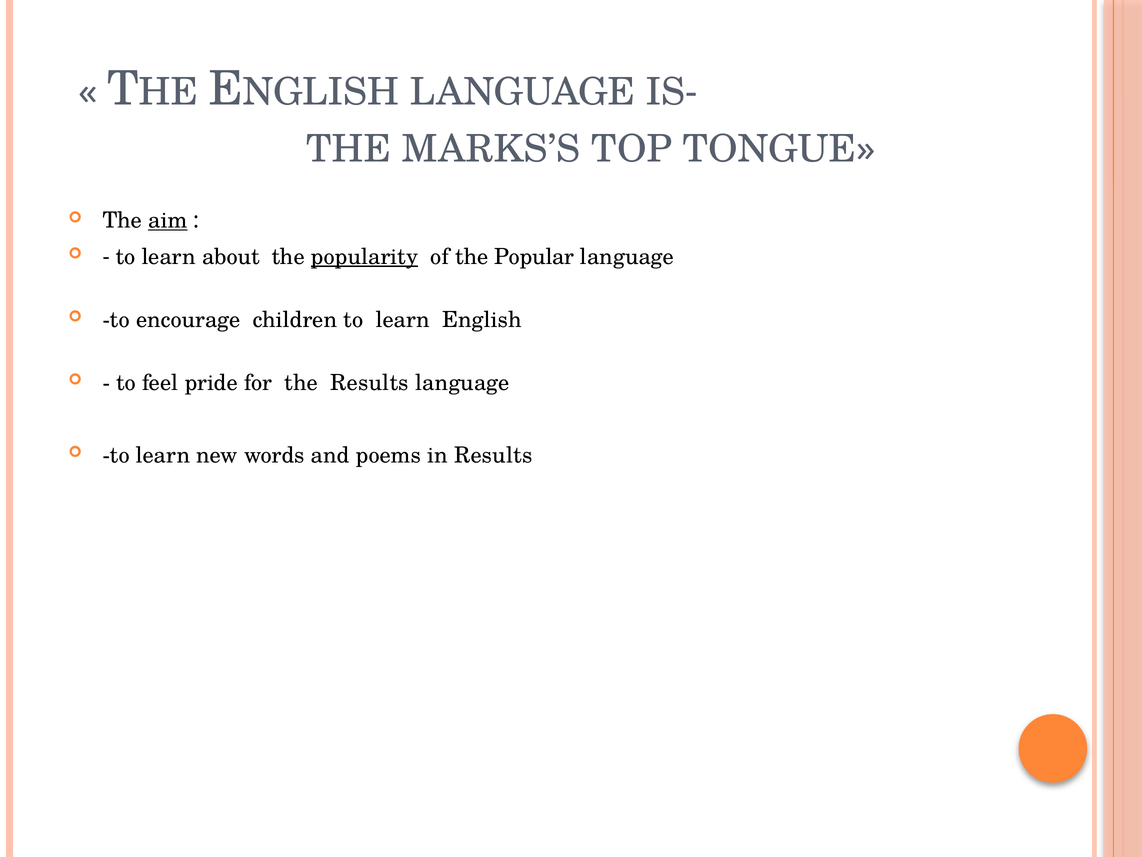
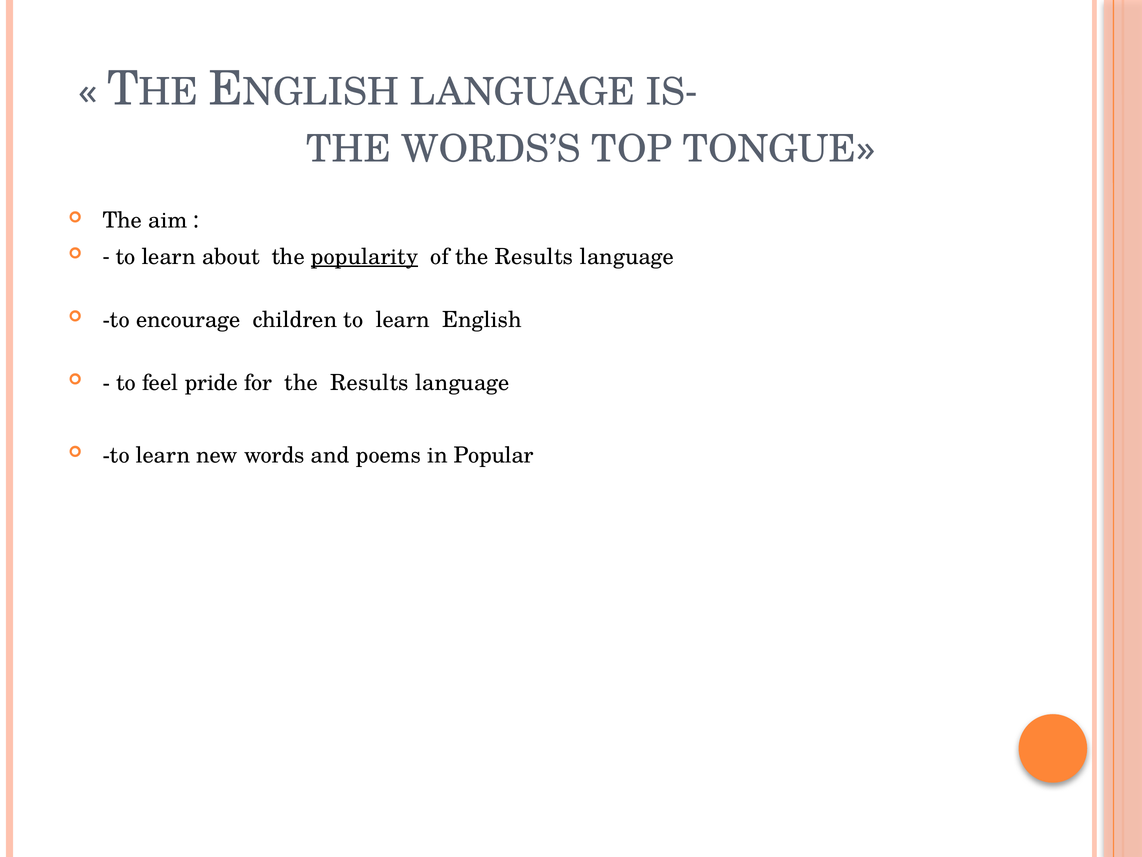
MARKS’S: MARKS’S -> WORDS’S (491, 149)
aim underline: present -> none (168, 220)
of the Popular: Popular -> Results (534, 257)
in Results: Results -> Popular (494, 455)
